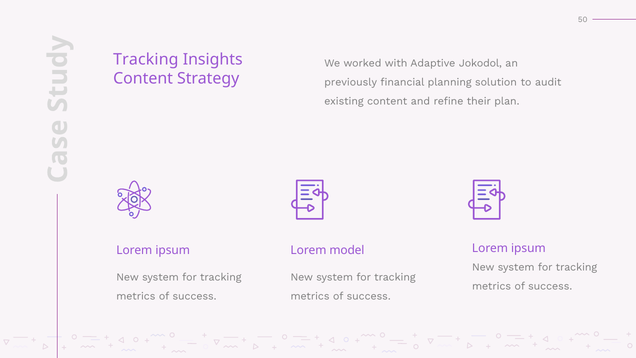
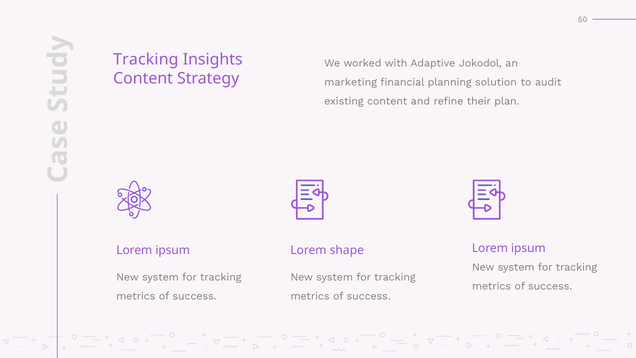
previously: previously -> marketing (351, 82)
model: model -> shape (347, 250)
